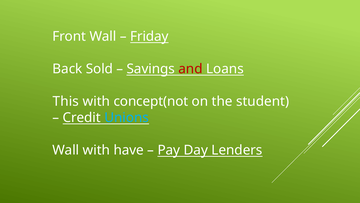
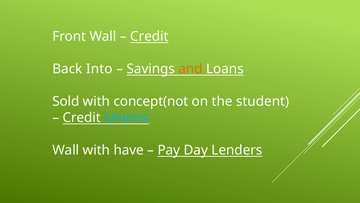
Friday: Friday -> Credit (149, 36)
Sold: Sold -> Into (99, 69)
and colour: red -> orange (191, 69)
This: This -> Sold (66, 101)
